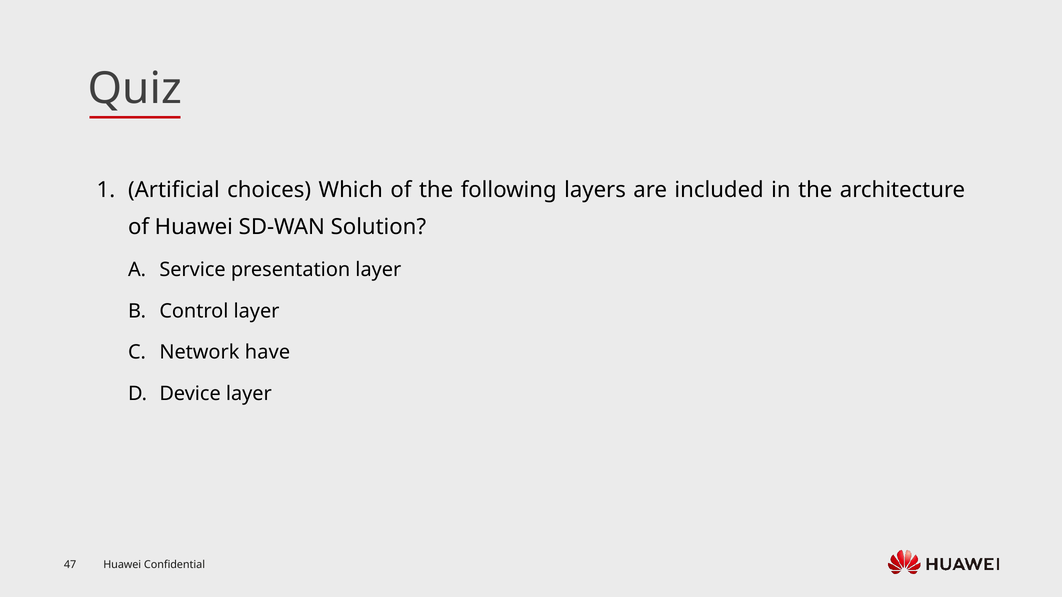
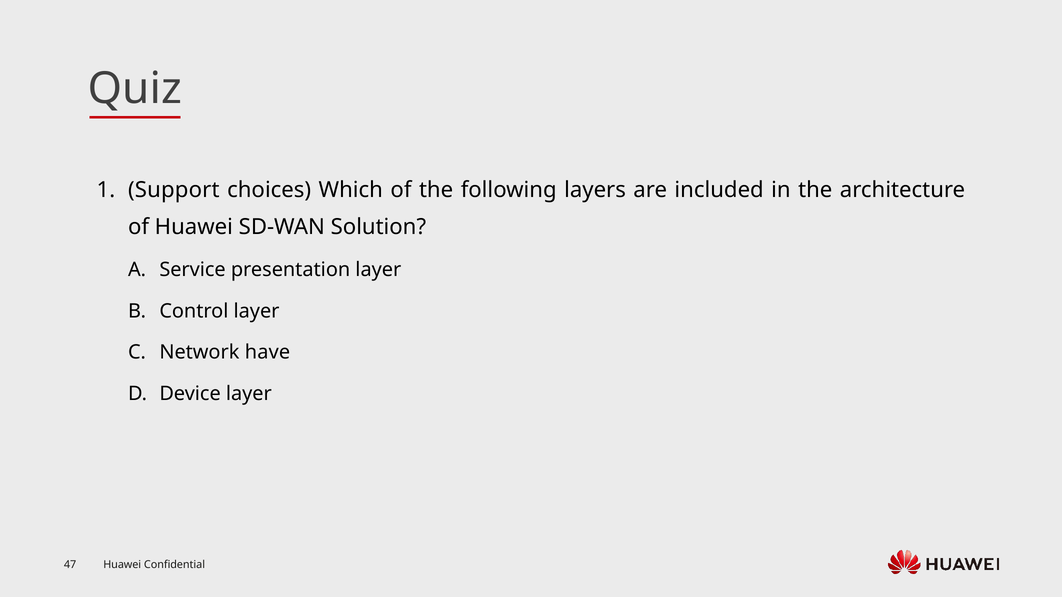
Artificial: Artificial -> Support (174, 190)
